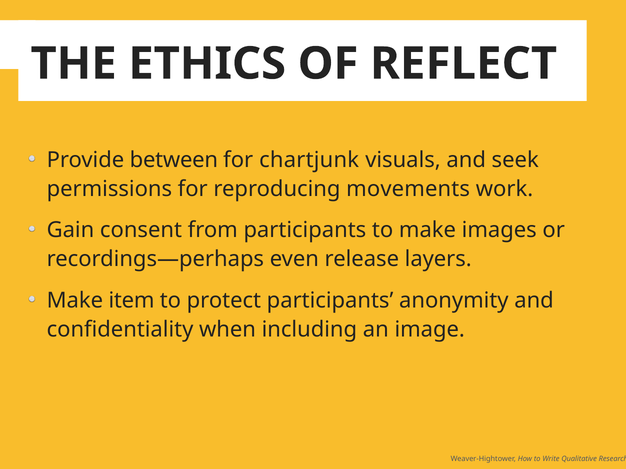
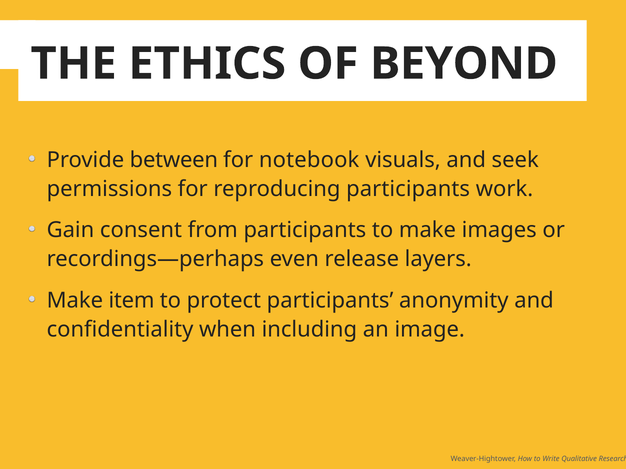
REFLECT: REFLECT -> BEYOND (464, 64)
chartjunk: chartjunk -> notebook (309, 160)
reproducing movements: movements -> participants (408, 189)
